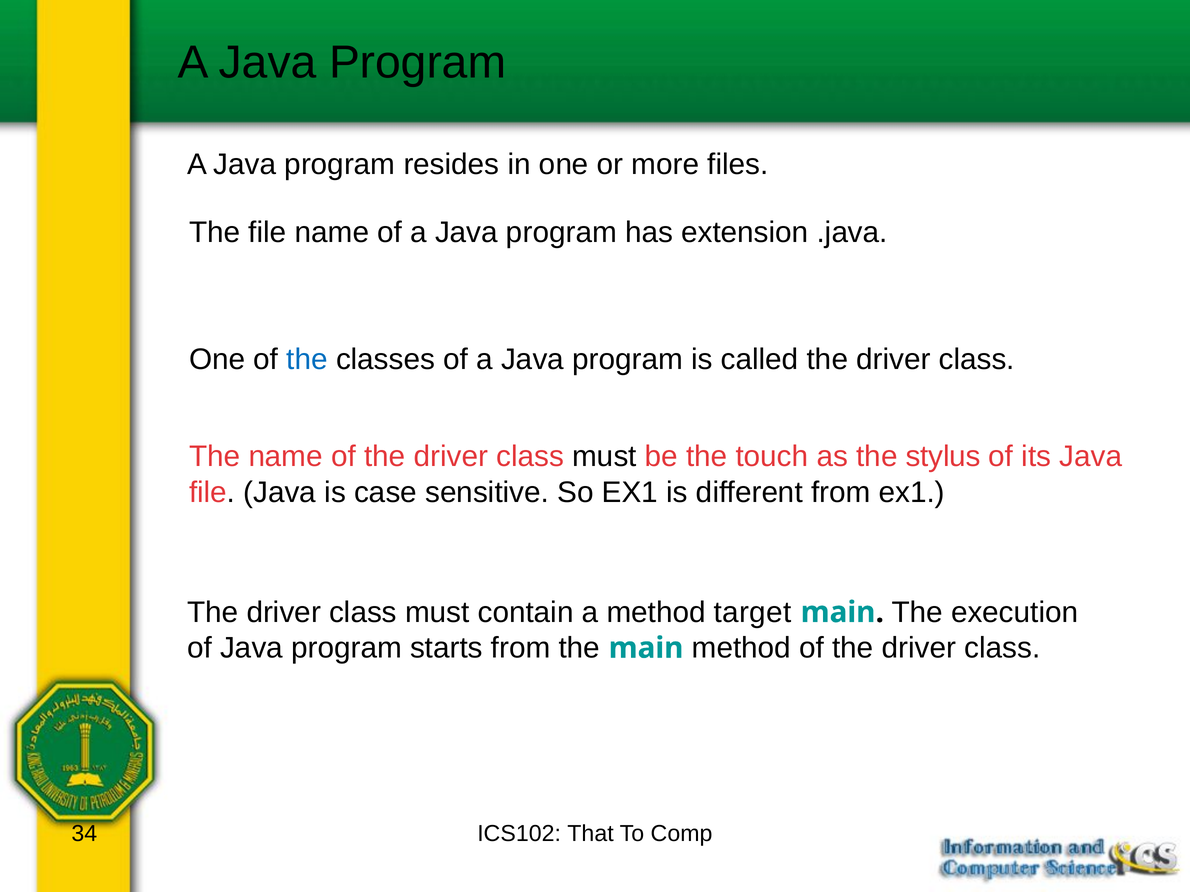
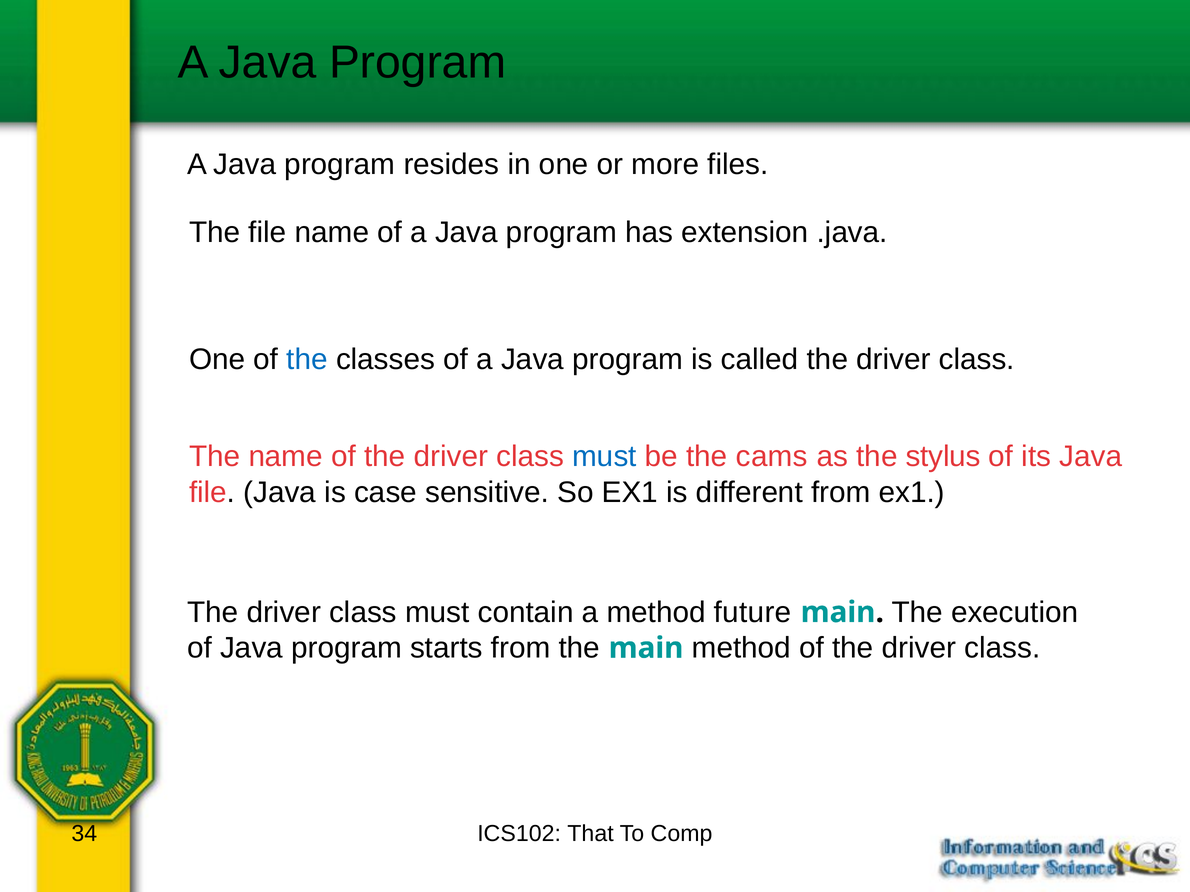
must colour: black -> blue (604, 457)
touch: touch -> cams (772, 457)
target: target -> future (753, 613)
